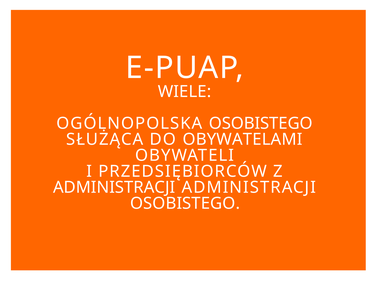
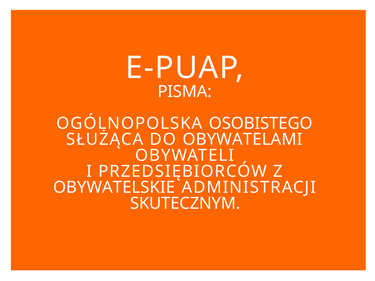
WIELE: WIELE -> PISMA (185, 92)
ADMINISTRACJI: ADMINISTRACJI -> OBYWATELSKIE (114, 188)
OSOBISTEGO: OSOBISTEGO -> SKUTECZNYM (185, 204)
